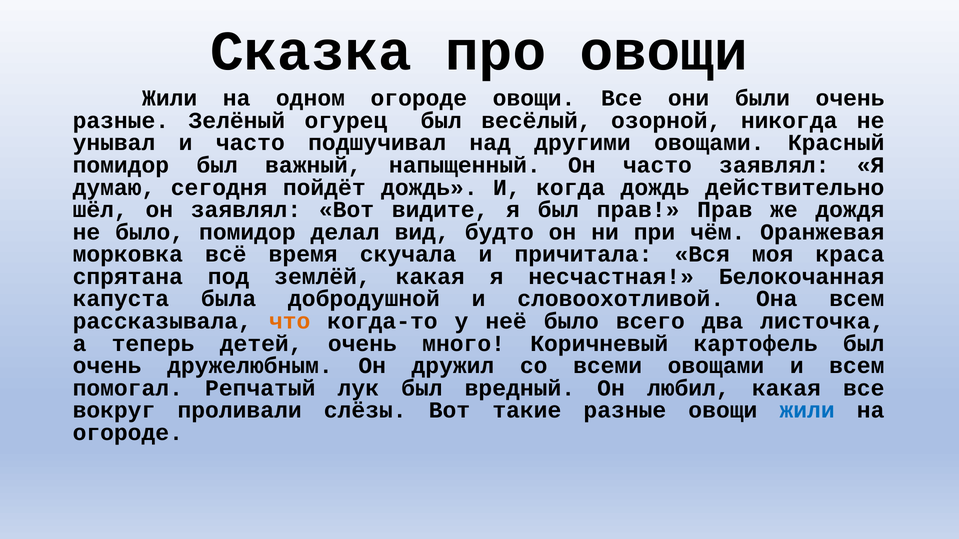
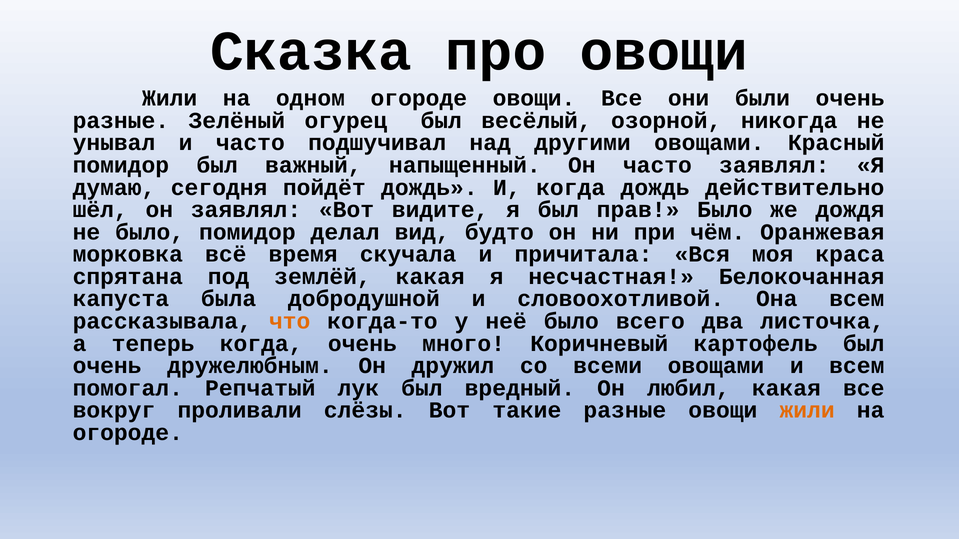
прав Прав: Прав -> Было (725, 210)
теперь детей: детей -> когда (261, 344)
жили colour: blue -> orange (807, 411)
